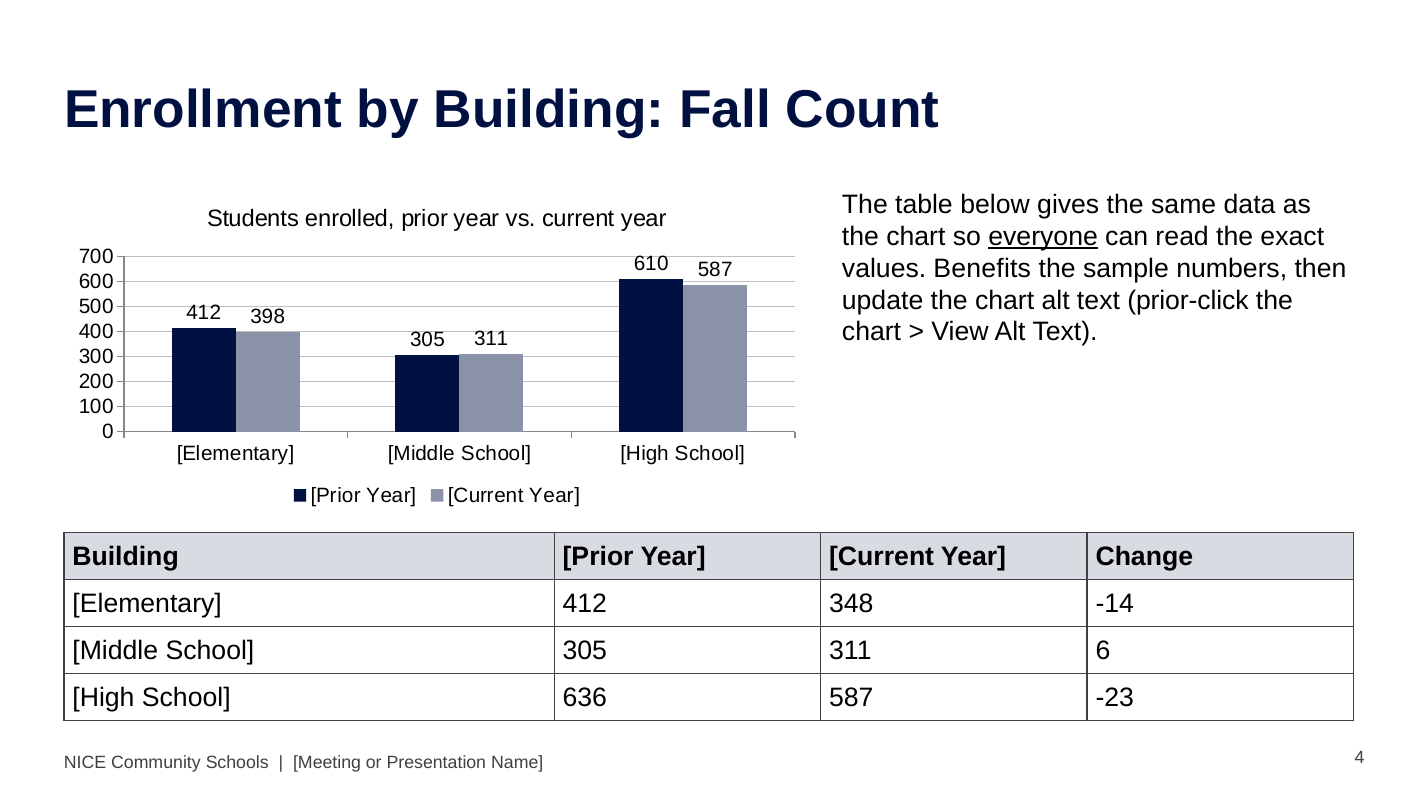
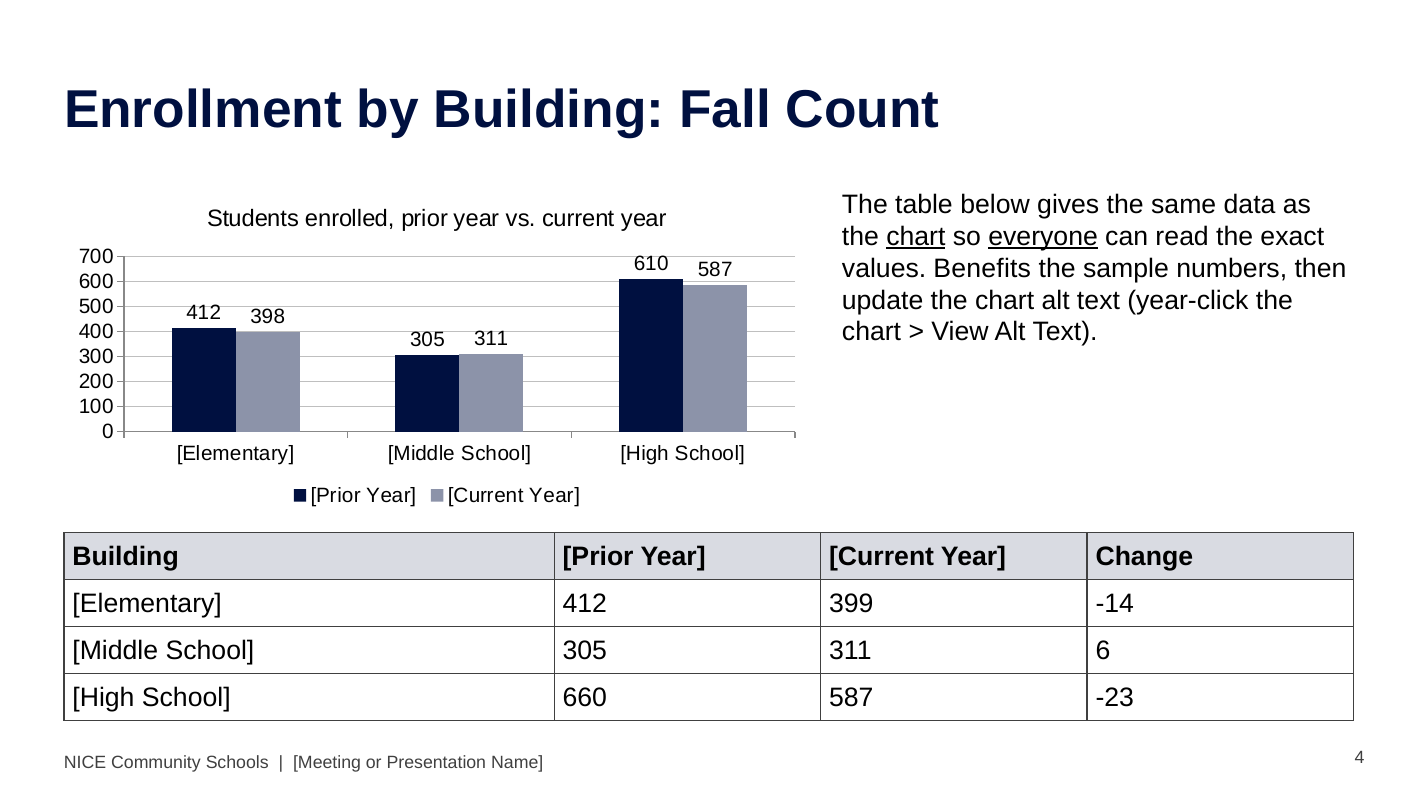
chart underline: none -> present (916, 236)
prior-click: prior-click -> year-click (1188, 300)
348: 348 -> 399 (851, 604)
636: 636 -> 660 (585, 697)
